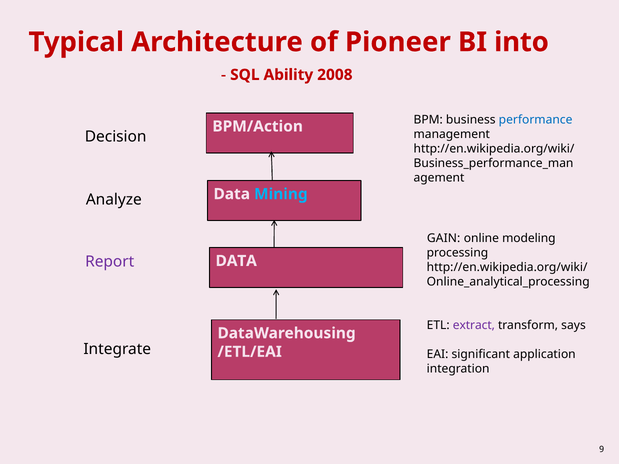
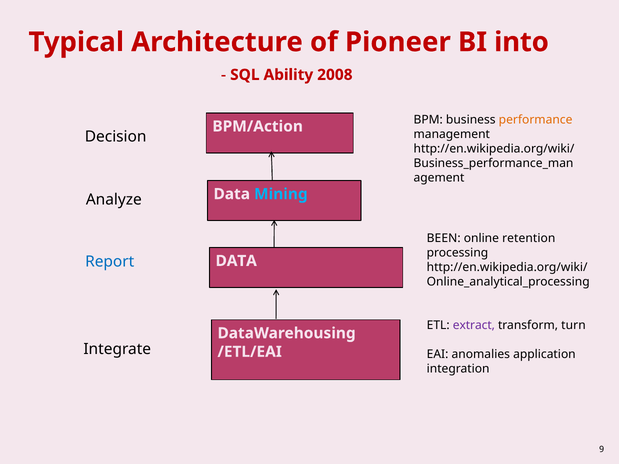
performance colour: blue -> orange (536, 120)
GAIN: GAIN -> BEEN (444, 238)
modeling: modeling -> retention (529, 238)
Report colour: purple -> blue (110, 262)
says: says -> turn (573, 326)
significant: significant -> anomalies (481, 354)
